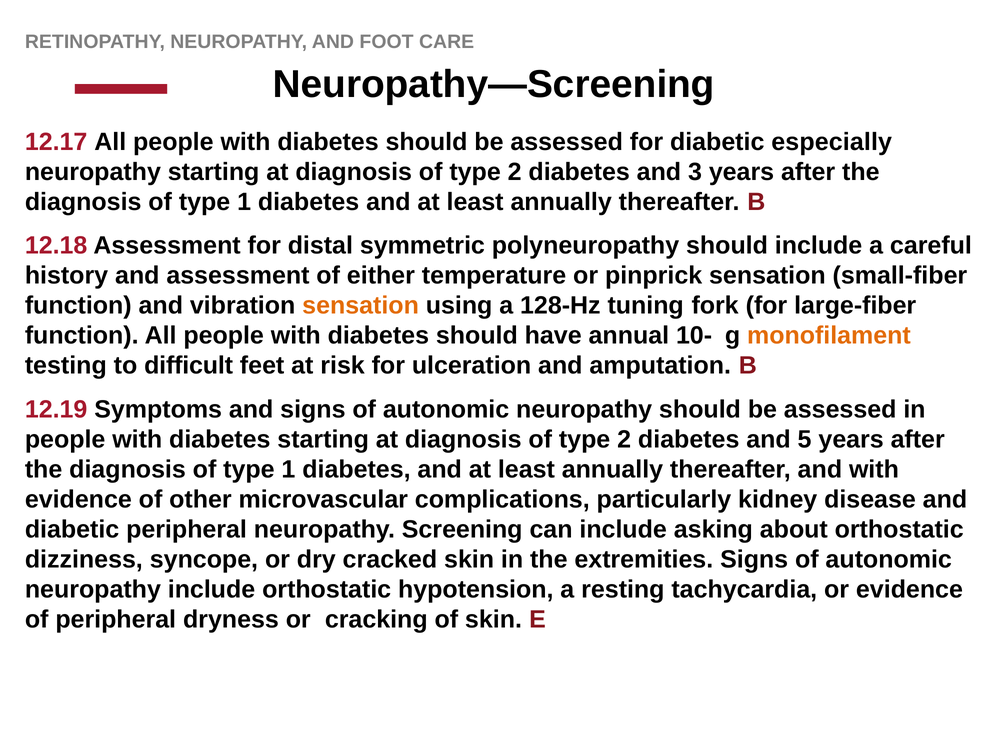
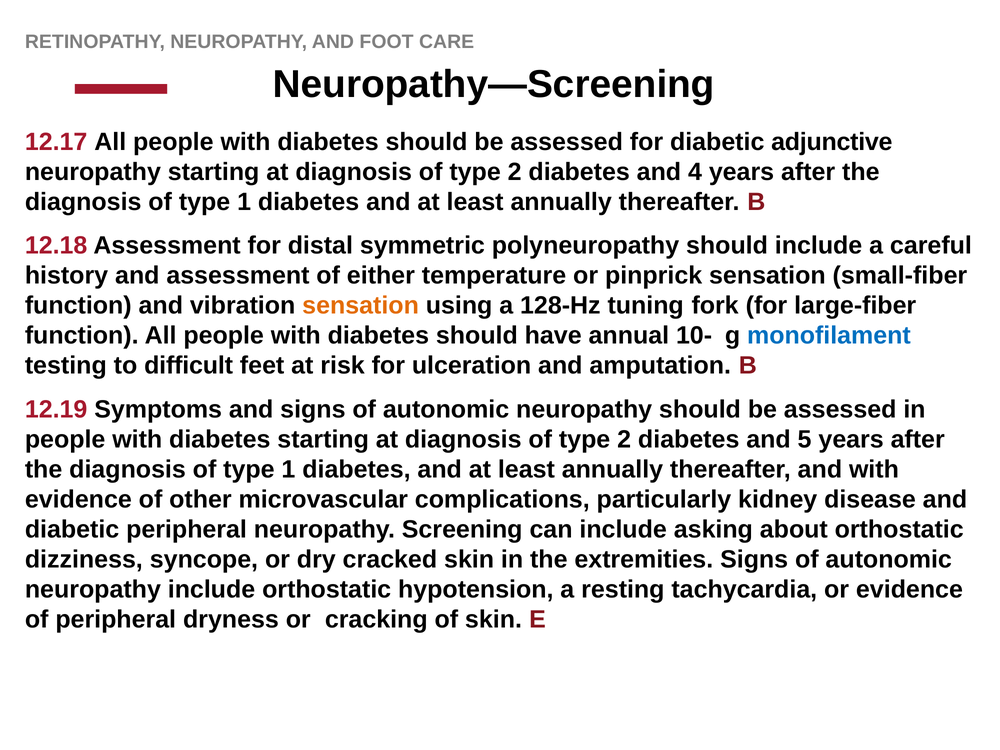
especially: especially -> adjunctive (832, 142)
3: 3 -> 4 (695, 172)
monofilament colour: orange -> blue (829, 336)
